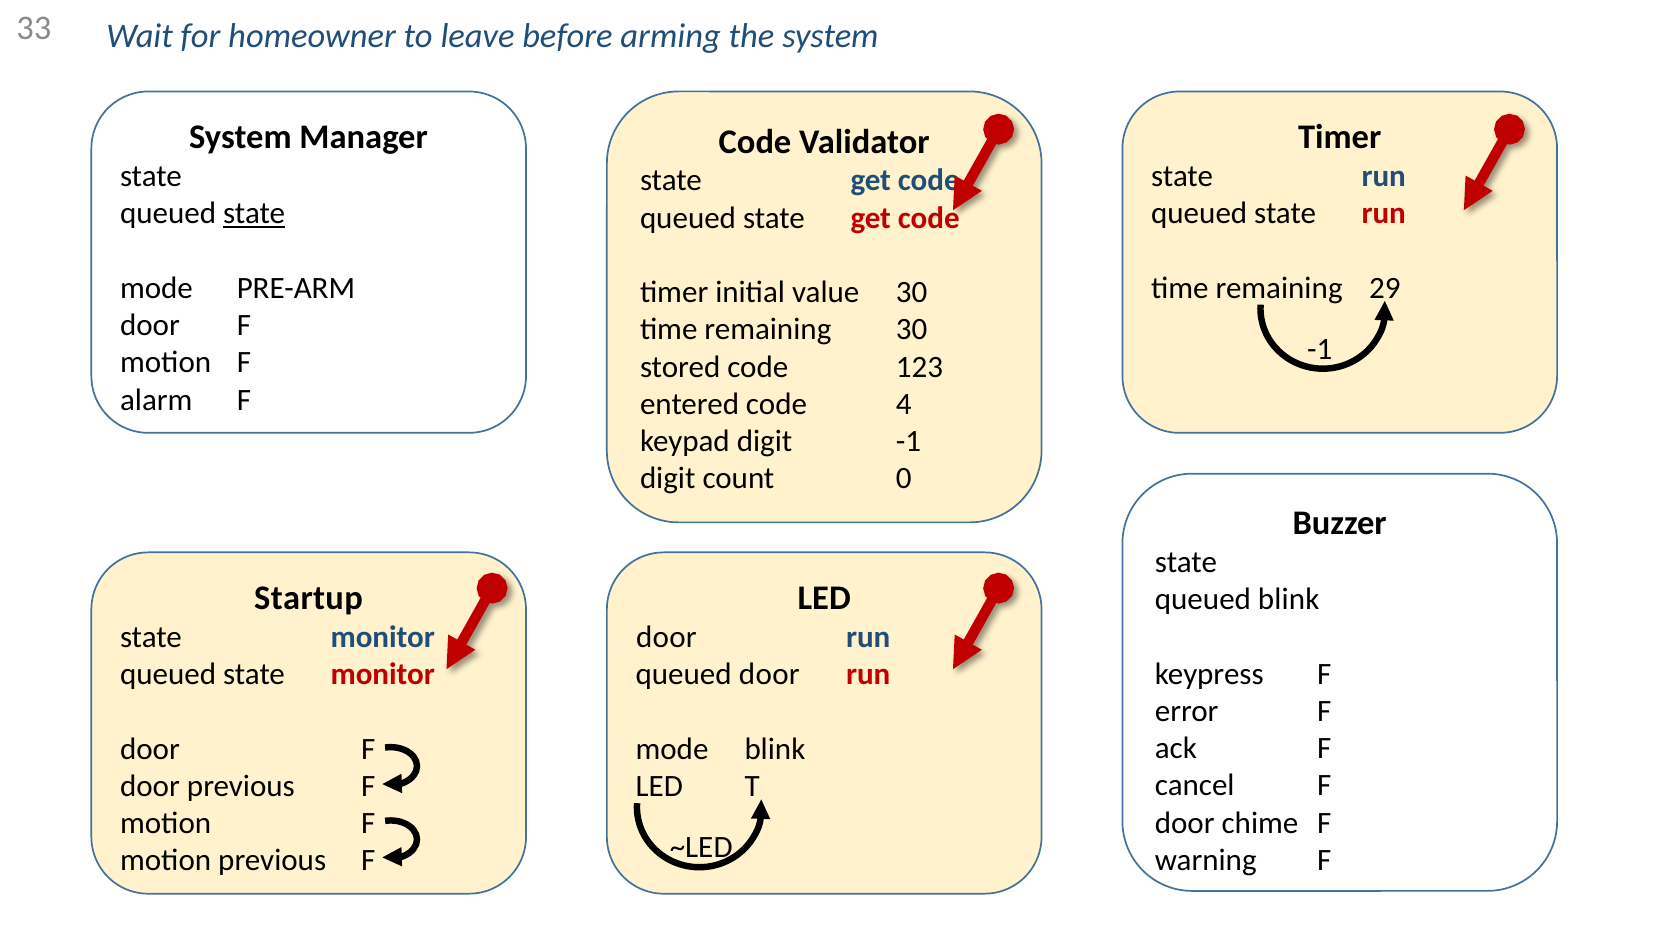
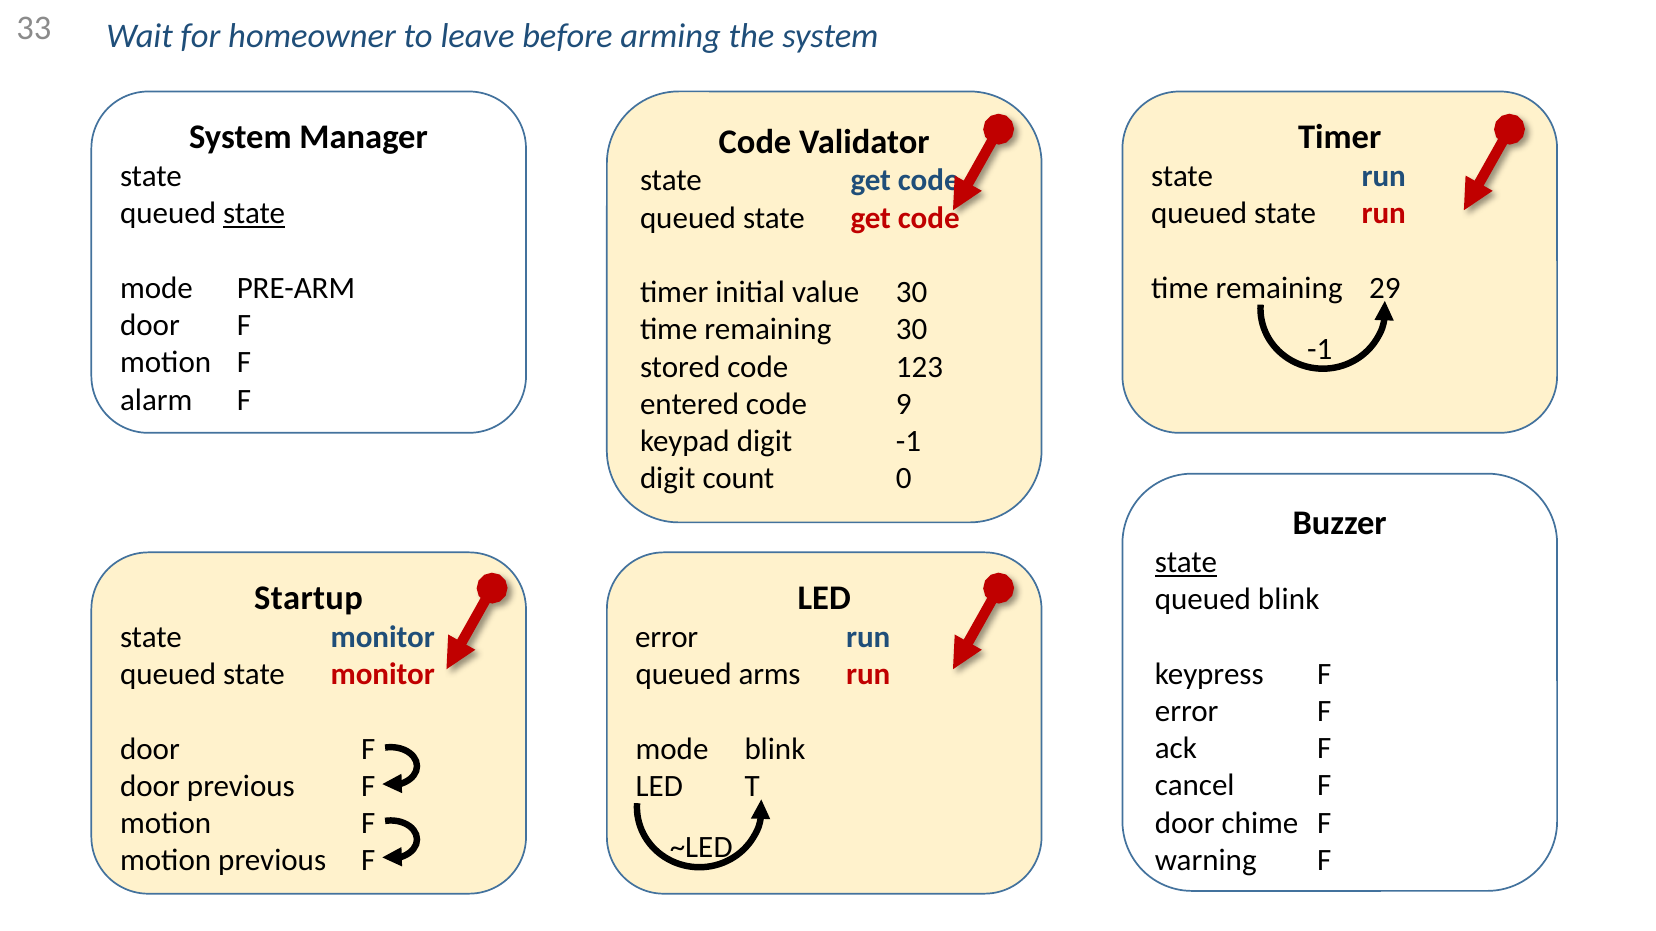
4: 4 -> 9 (904, 404)
state underline: none -> present (1186, 563)
door: door -> error (667, 638)
queued door: door -> arms (770, 675)
